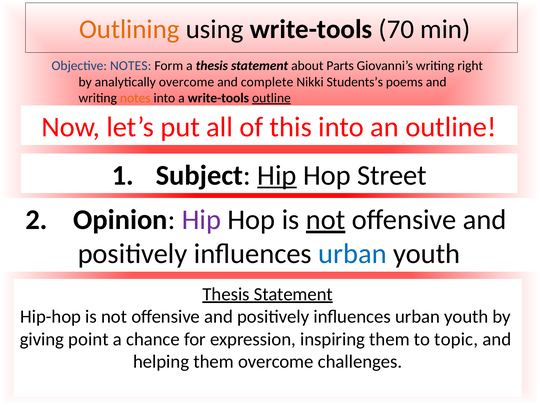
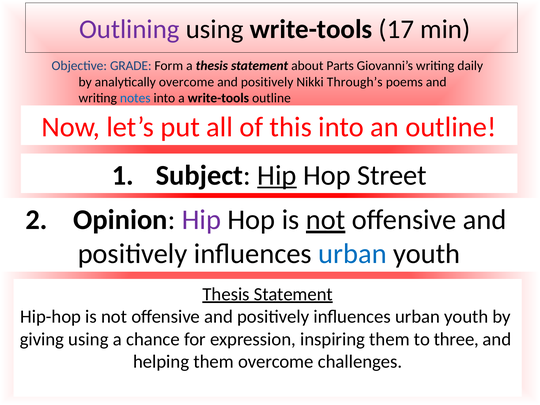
Outlining colour: orange -> purple (129, 29)
70: 70 -> 17 (396, 29)
Objective NOTES: NOTES -> GRADE (131, 66)
right: right -> daily (470, 66)
complete: complete -> positively (267, 82)
Students’s: Students’s -> Through’s (355, 82)
notes colour: orange -> blue (135, 98)
outline underline: present -> none (271, 98)
giving point: point -> using (88, 339)
topic: topic -> three (456, 339)
